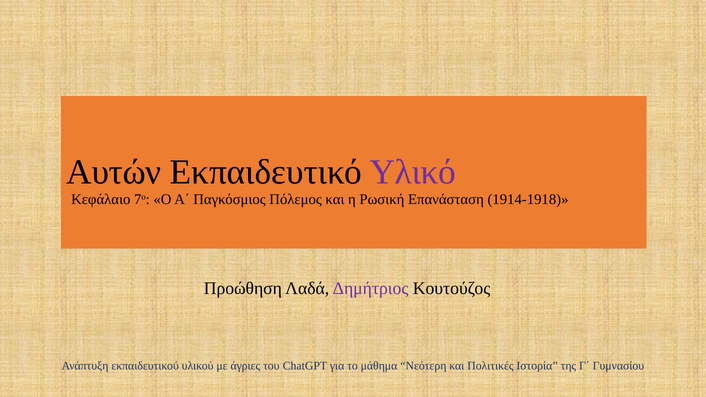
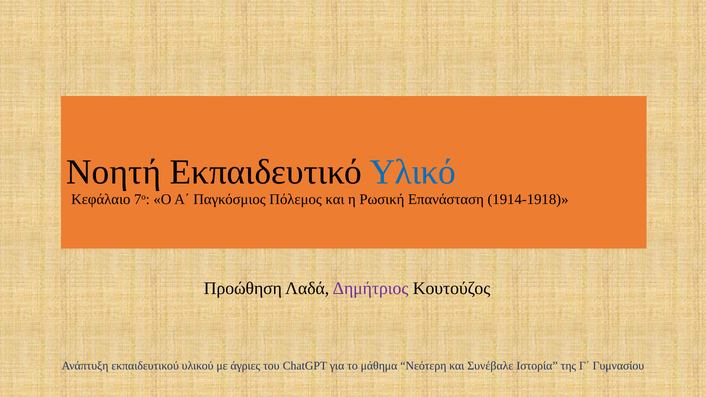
Αυτών: Αυτών -> Νοητή (114, 172)
Υλικό colour: purple -> blue (413, 172)
Πολιτικές: Πολιτικές -> Συνέβαλε (490, 366)
